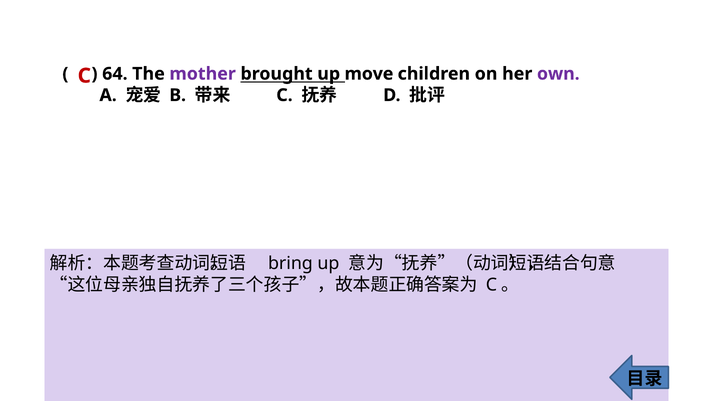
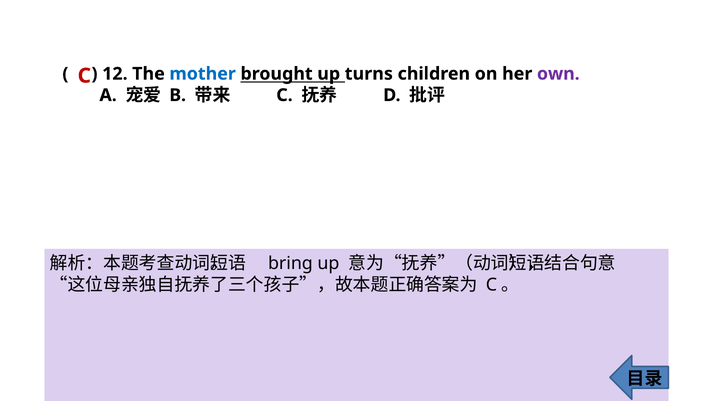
64: 64 -> 12 (115, 74)
mother colour: purple -> blue (203, 74)
move: move -> turns (369, 74)
